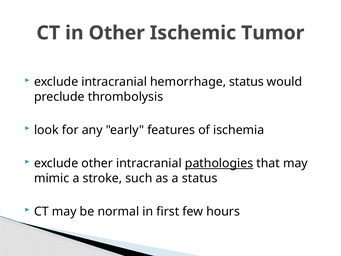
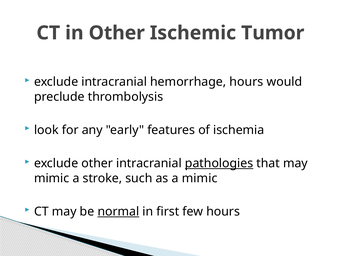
hemorrhage status: status -> hours (246, 82)
a status: status -> mimic (200, 178)
normal underline: none -> present (118, 211)
